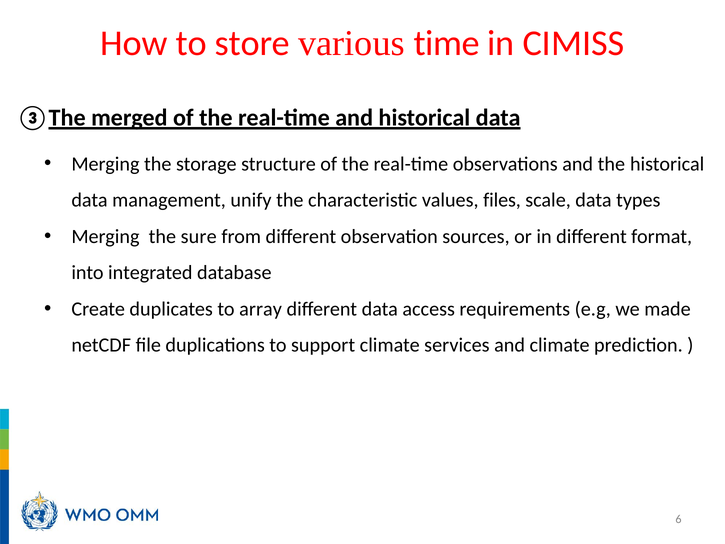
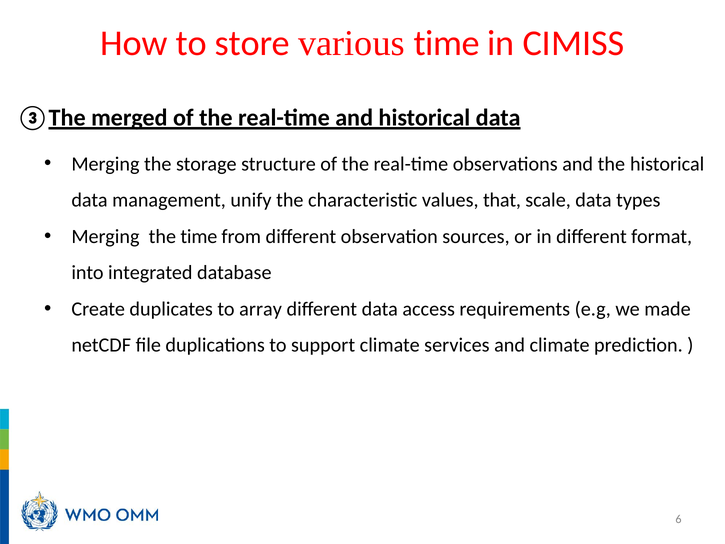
files: files -> that (502, 200)
the sure: sure -> time (199, 236)
